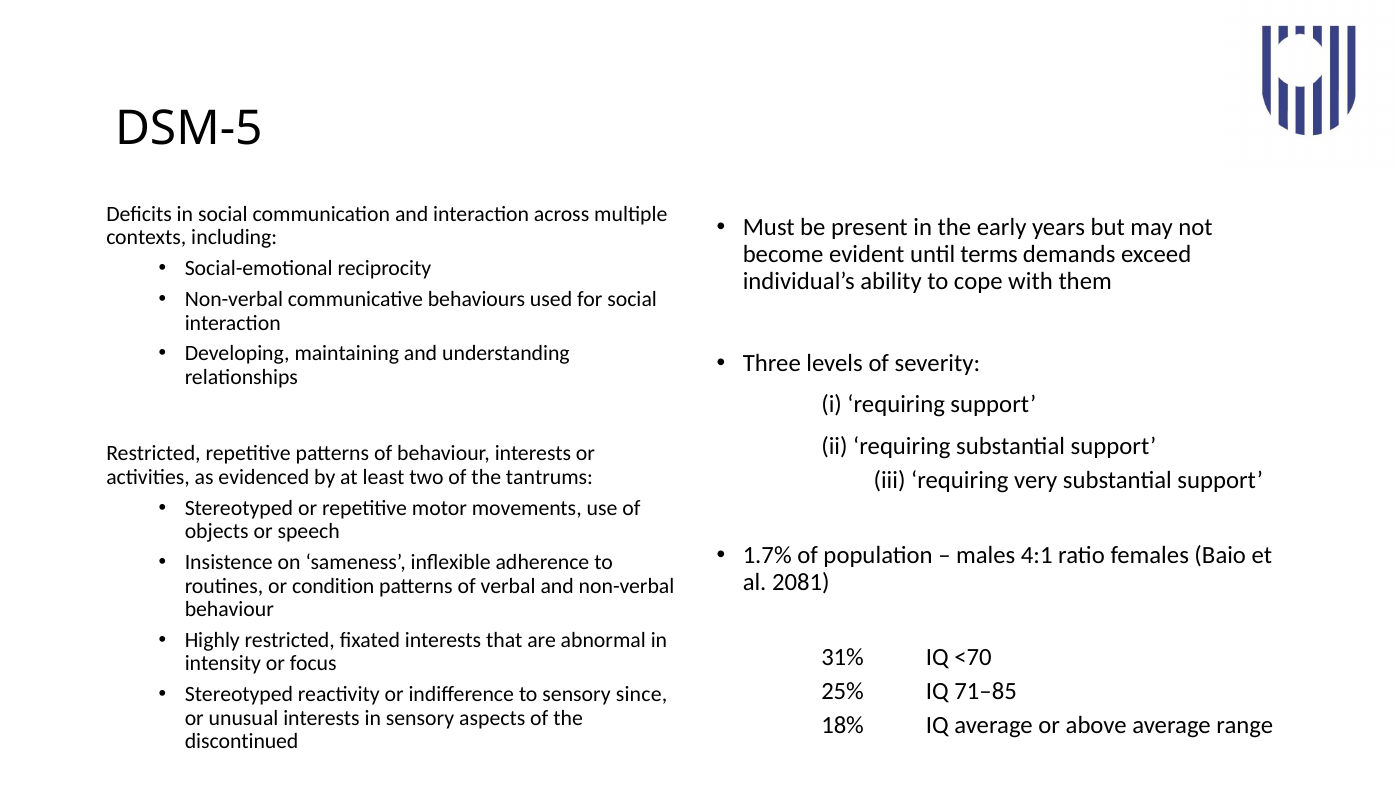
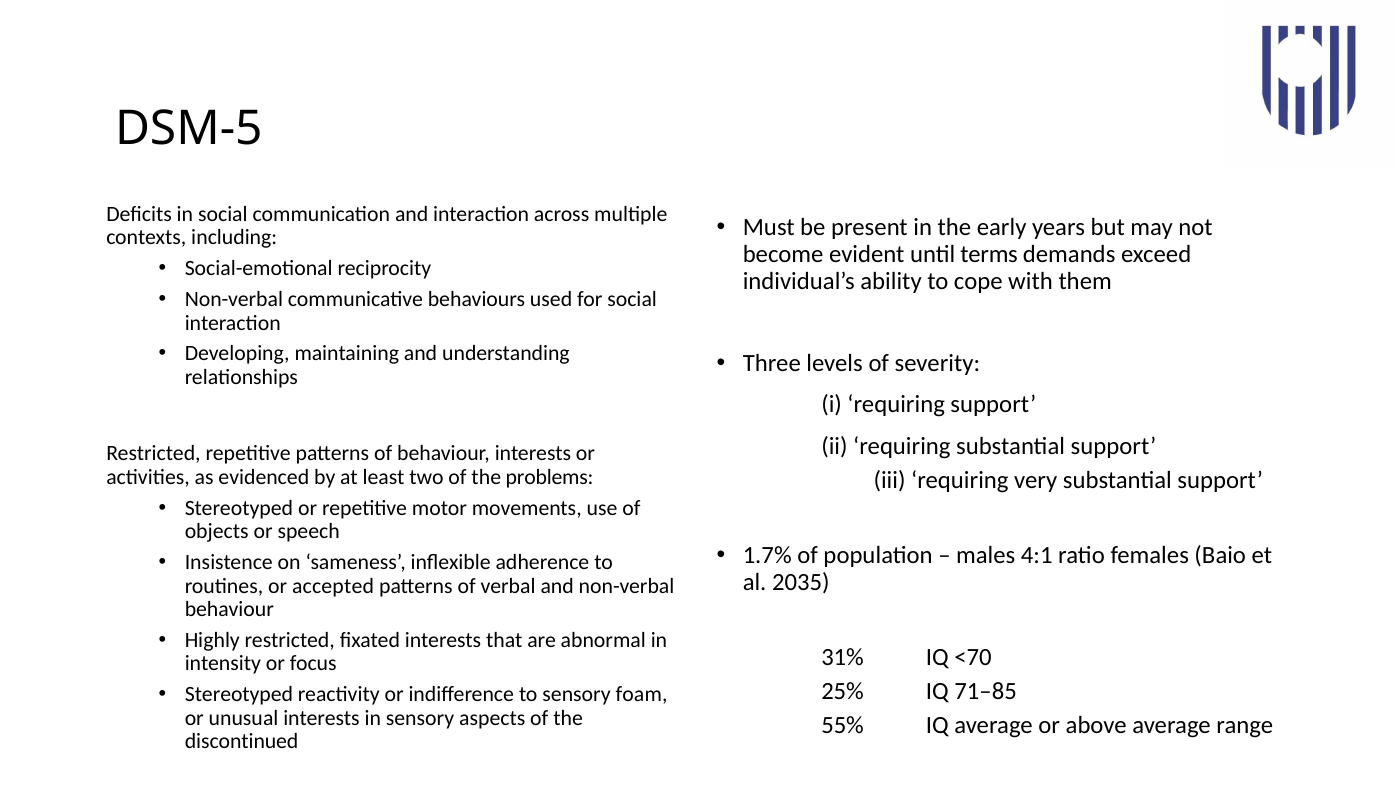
tantrums: tantrums -> problems (550, 477)
2081: 2081 -> 2035 (801, 582)
condition: condition -> accepted (333, 586)
since: since -> foam (642, 694)
18%: 18% -> 55% (843, 725)
